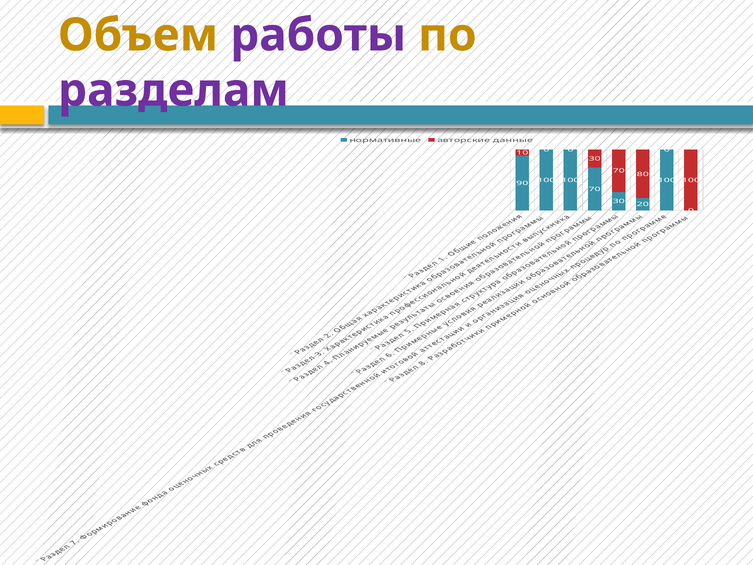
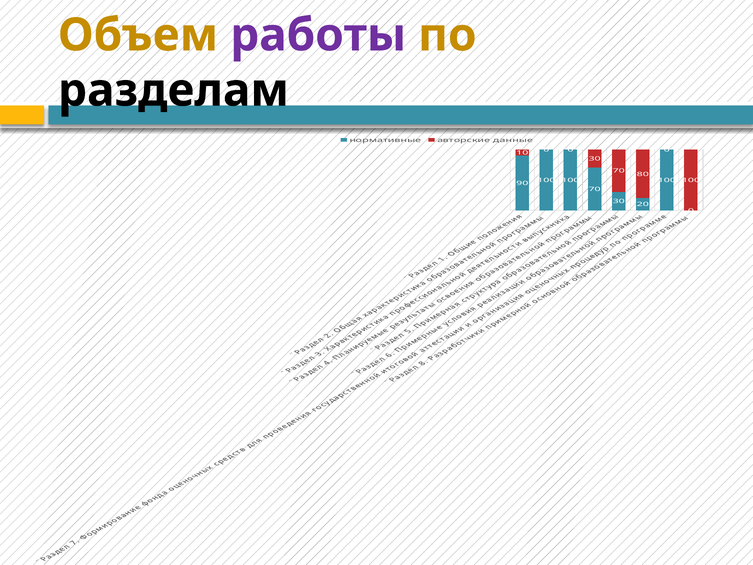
разделам colour: purple -> black (173, 90)
